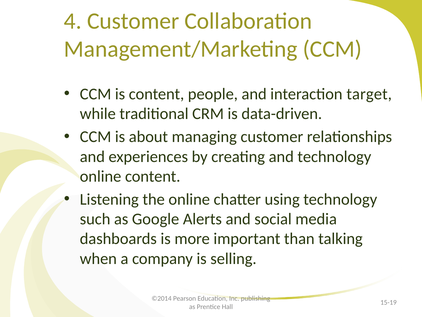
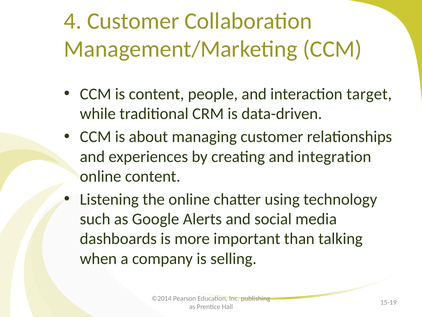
and technology: technology -> integration (334, 156)
